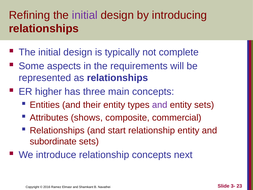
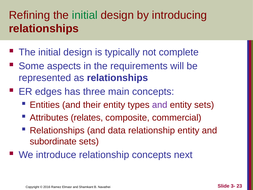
initial colour: purple -> green (85, 15)
higher: higher -> edges (48, 92)
shows: shows -> relates (87, 117)
start: start -> data (117, 130)
